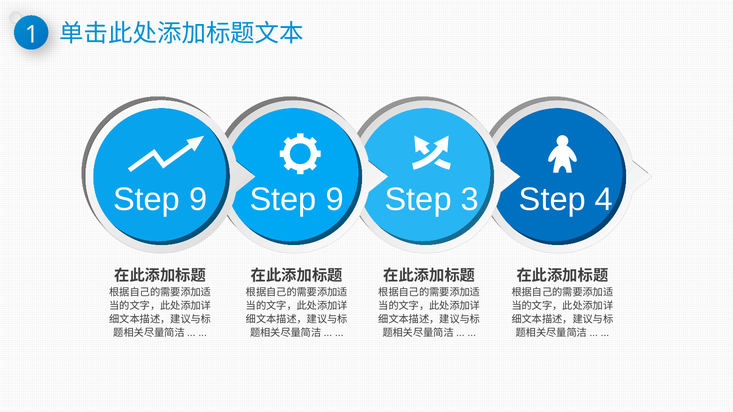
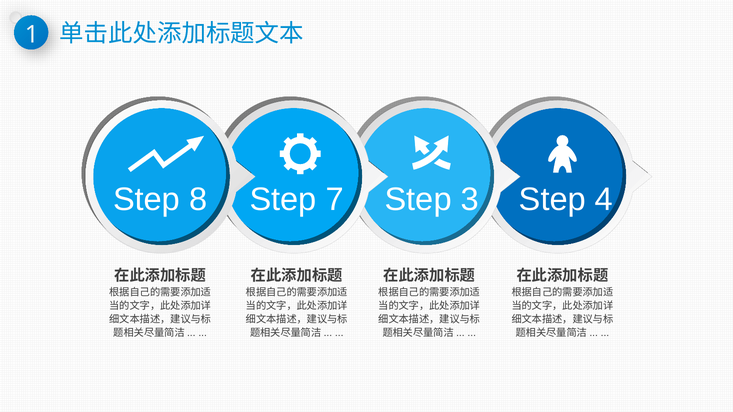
9: 9 -> 8 (198, 200)
9: 9 -> 7 (335, 200)
